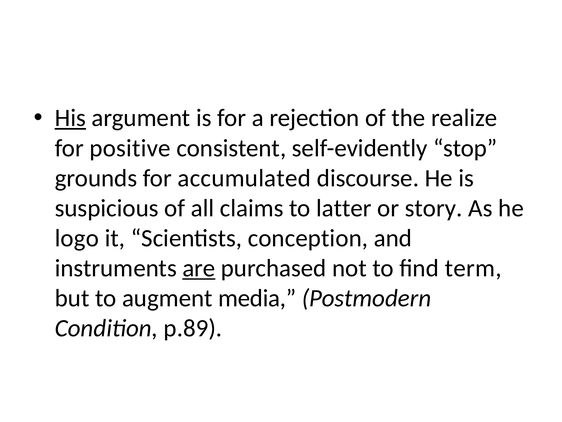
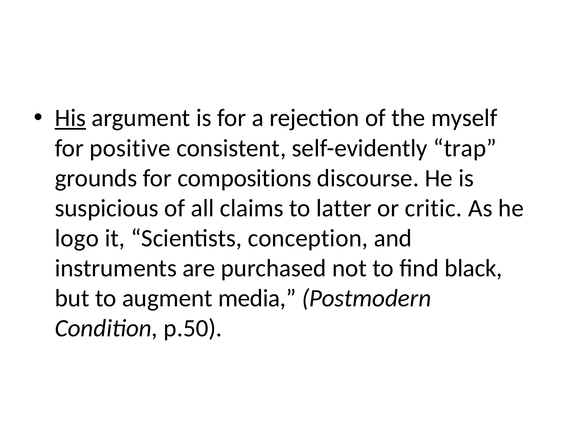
realize: realize -> myself (464, 118)
stop: stop -> trap (465, 148)
accumulated: accumulated -> compositions (244, 178)
story: story -> critic (434, 208)
are underline: present -> none (199, 268)
term: term -> black (474, 268)
p.89: p.89 -> p.50 (193, 328)
